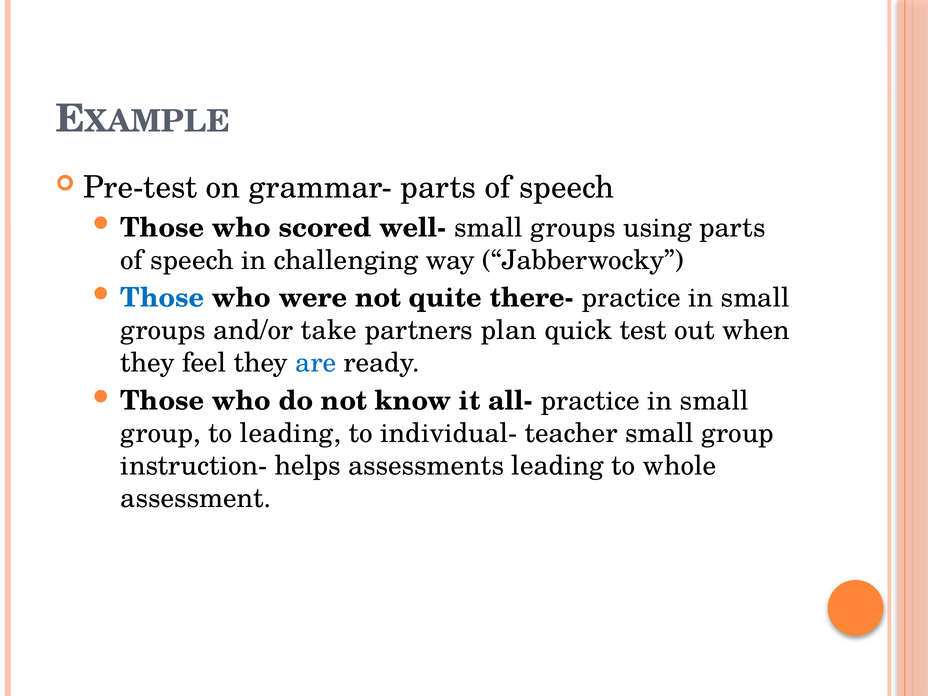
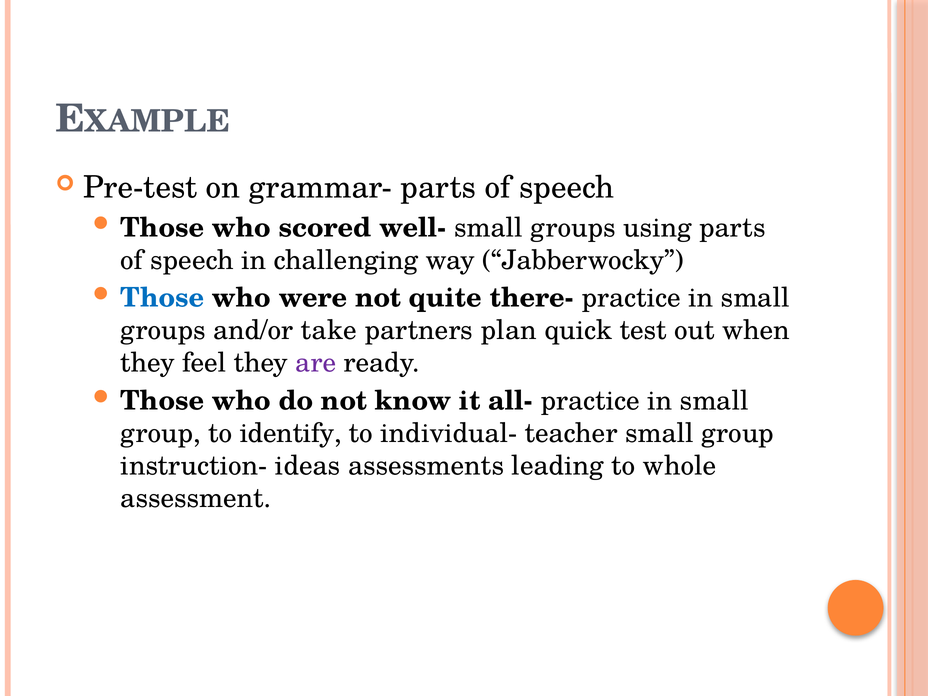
are colour: blue -> purple (316, 363)
to leading: leading -> identify (291, 433)
helps: helps -> ideas (308, 466)
